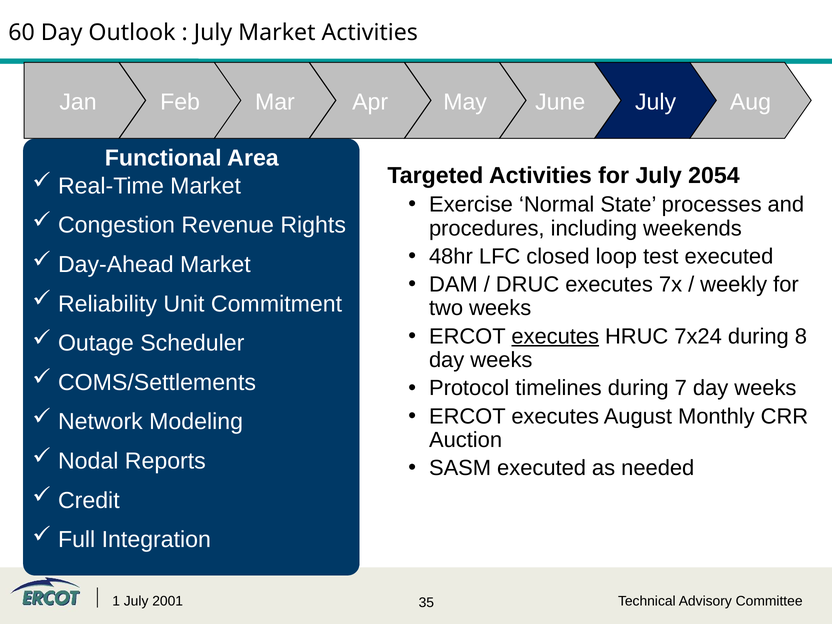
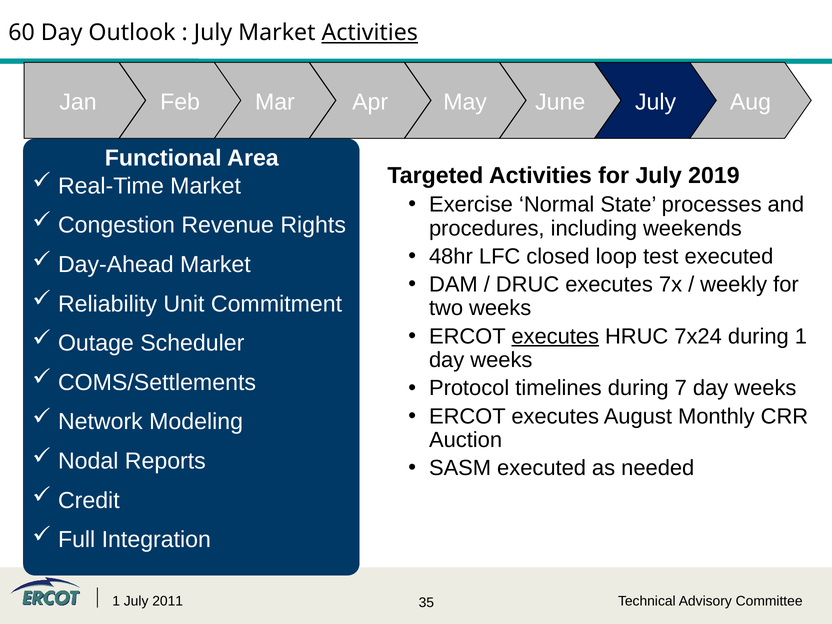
Activities underline: none -> present (370, 33)
2054: 2054 -> 2019 (714, 176)
during 8: 8 -> 1 (801, 336)
2001: 2001 -> 2011 (168, 601)
